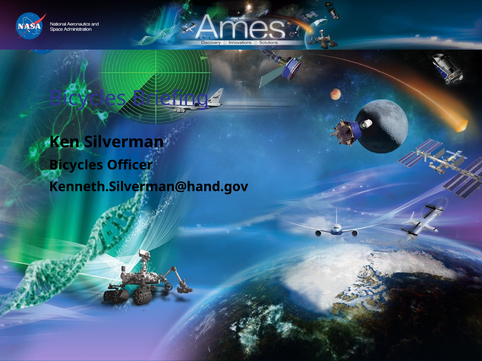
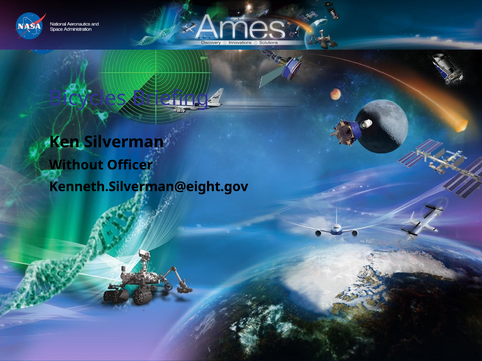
Bicycles: Bicycles -> Without (76, 165)
Kenneth.Silverman@hand.gov: Kenneth.Silverman@hand.gov -> Kenneth.Silverman@eight.gov (149, 187)
